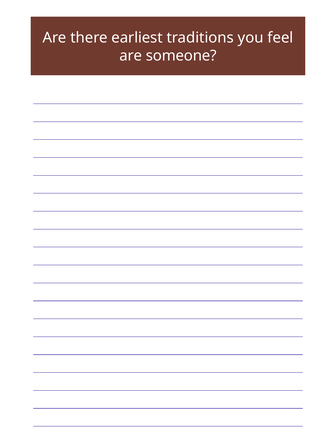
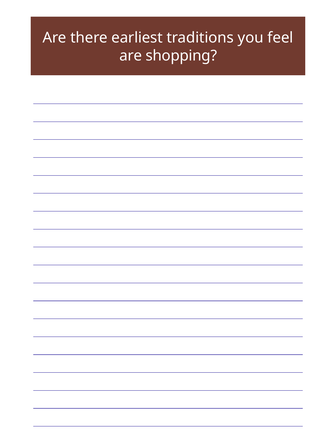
someone: someone -> shopping (181, 56)
